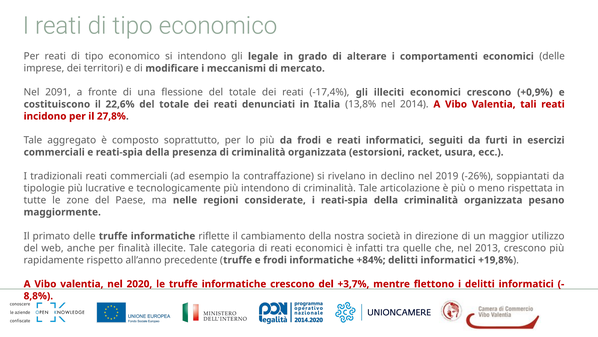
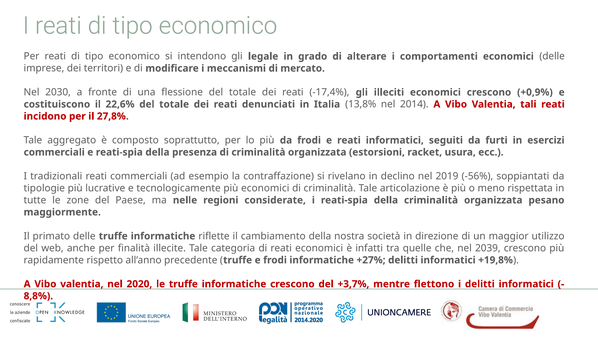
2091: 2091 -> 2030 (58, 92)
-26%: -26% -> -56% (477, 176)
più intendono: intendono -> economici (265, 188)
2013: 2013 -> 2039 (488, 248)
+84%: +84% -> +27% (371, 260)
